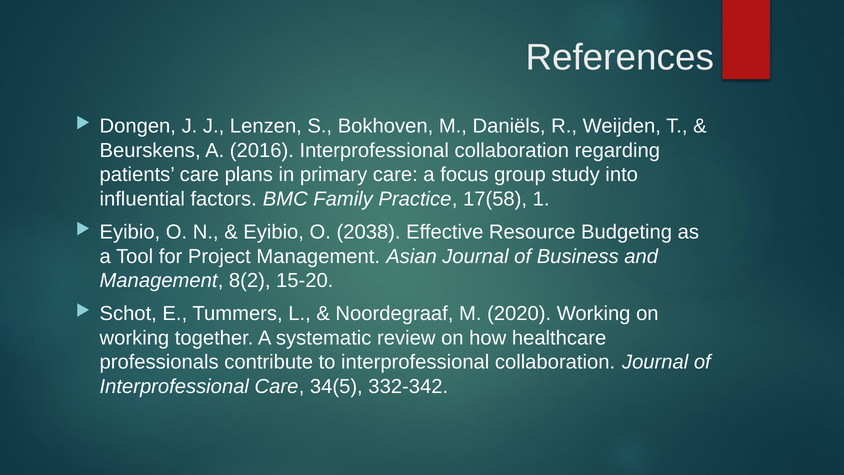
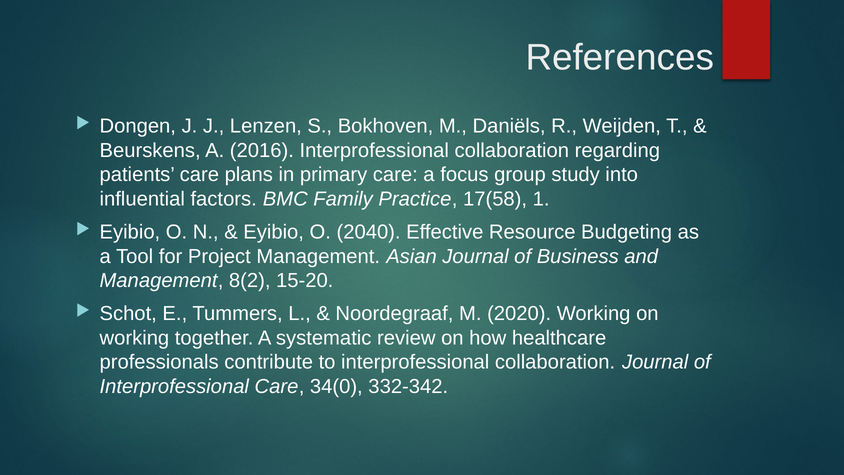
2038: 2038 -> 2040 (369, 232)
34(5: 34(5 -> 34(0 (336, 386)
